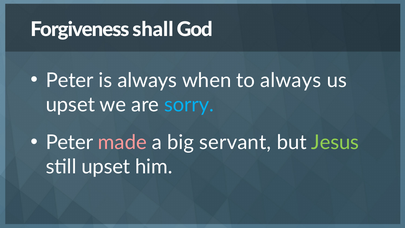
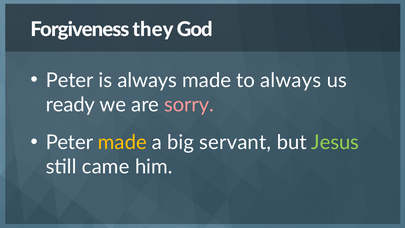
shall: shall -> they (153, 30)
always when: when -> made (207, 80)
upset: upset -> ready (70, 105)
sorry colour: light blue -> pink (189, 105)
made colour: pink -> yellow (122, 142)
still upset: upset -> came (106, 167)
